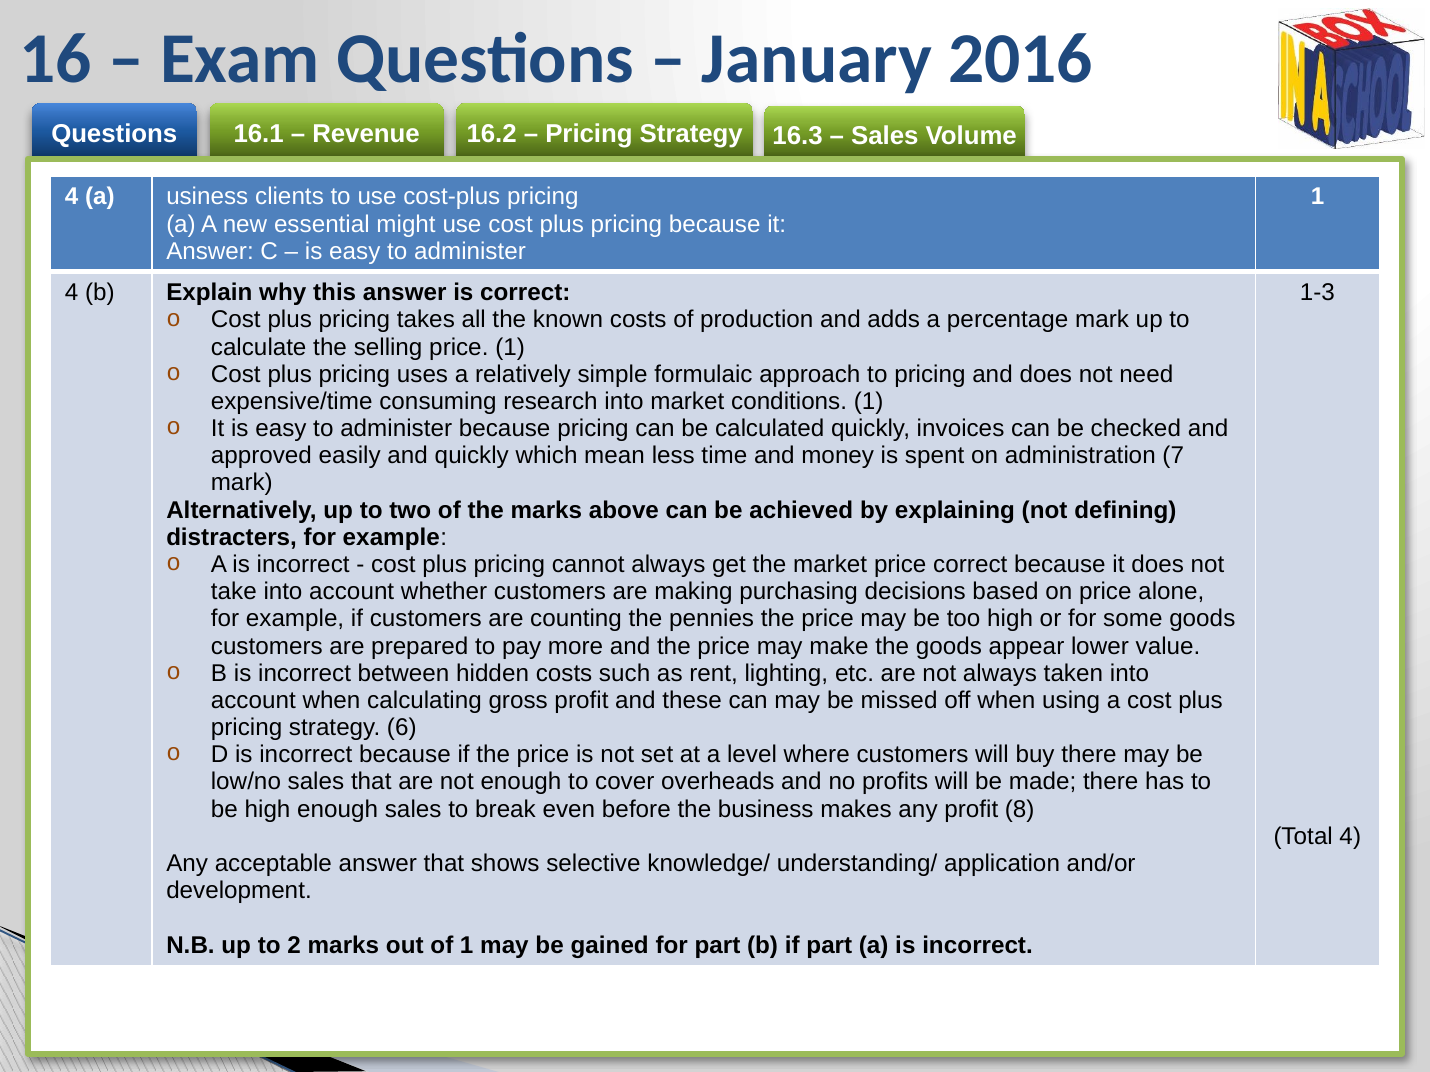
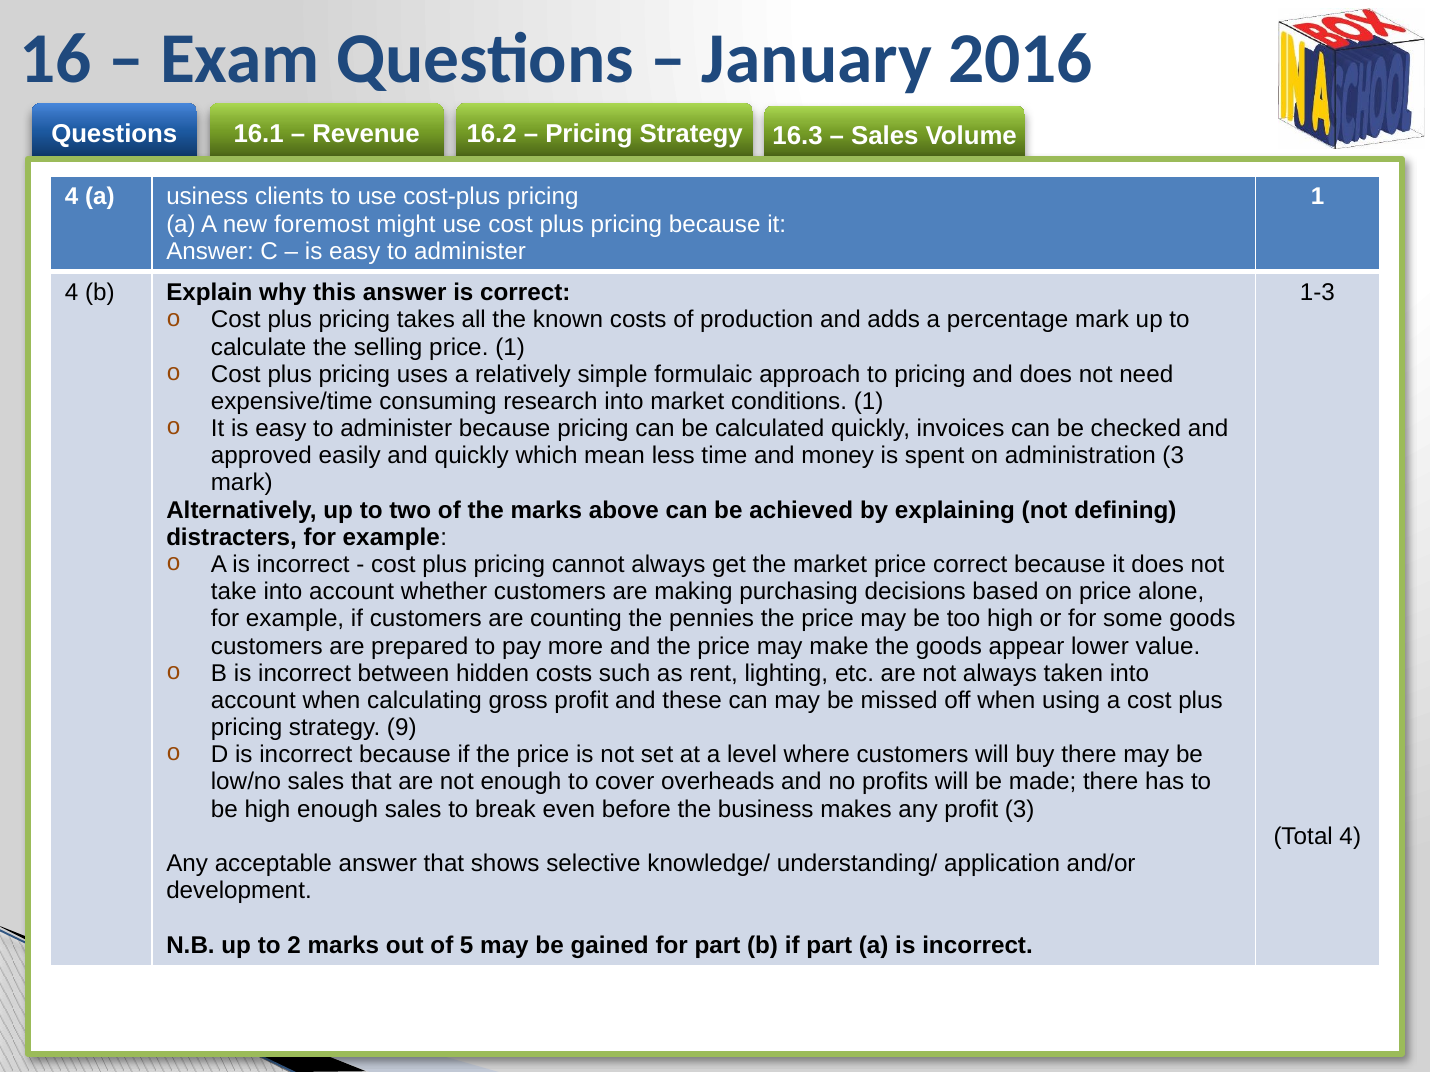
essential: essential -> foremost (322, 224)
administration 7: 7 -> 3 (1173, 456)
6: 6 -> 9 (402, 728)
profit 8: 8 -> 3 (1020, 810)
of 1: 1 -> 5 (467, 945)
